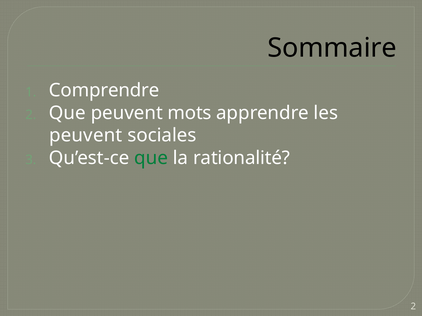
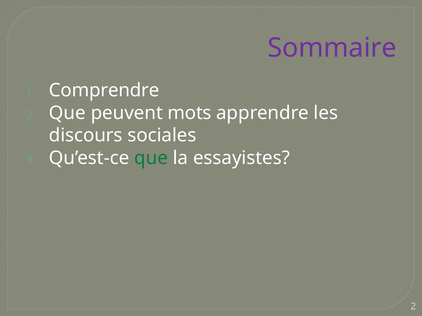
Sommaire colour: black -> purple (332, 48)
peuvent: peuvent -> discours (86, 136)
rationalité: rationalité -> essayistes (241, 158)
